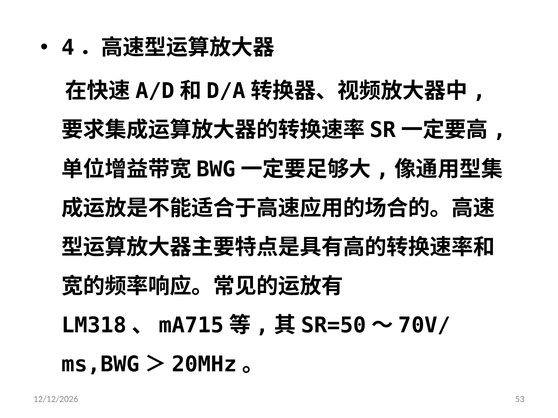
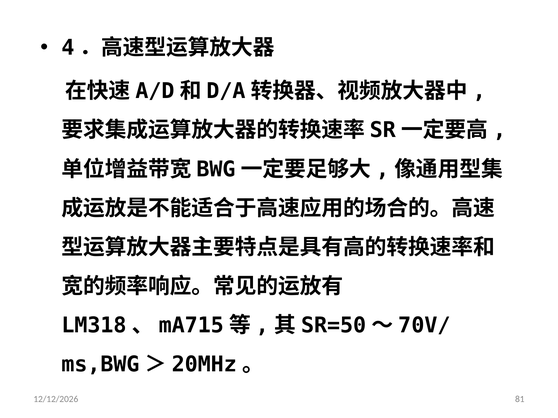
53: 53 -> 81 (520, 400)
